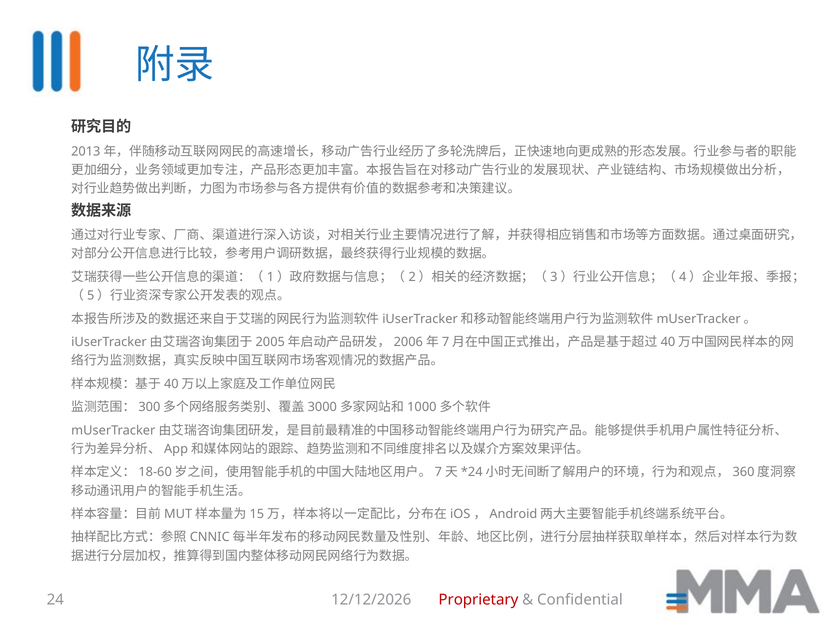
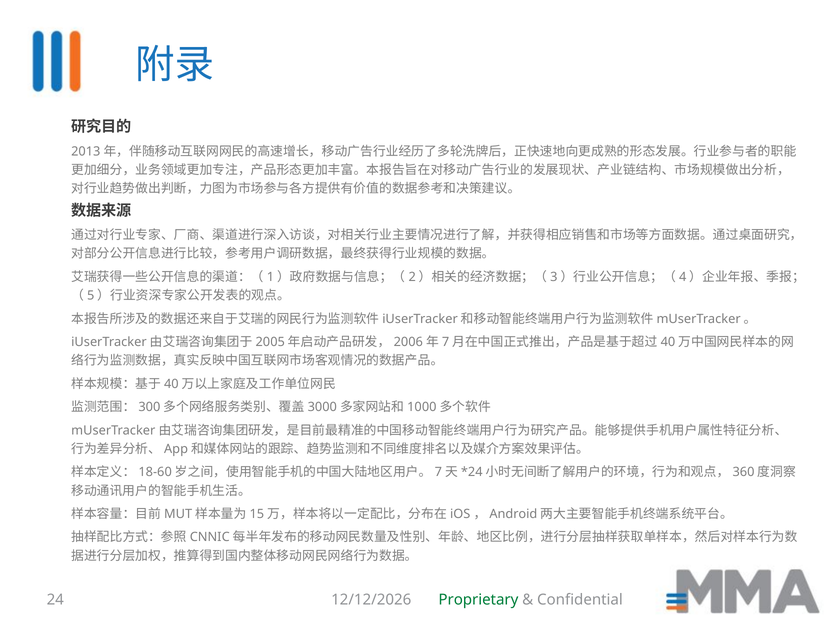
Proprietary colour: red -> green (478, 600)
